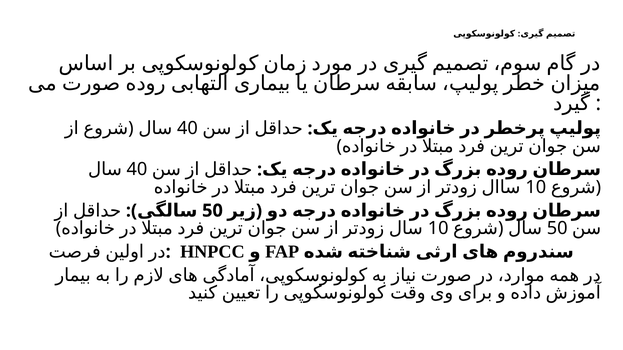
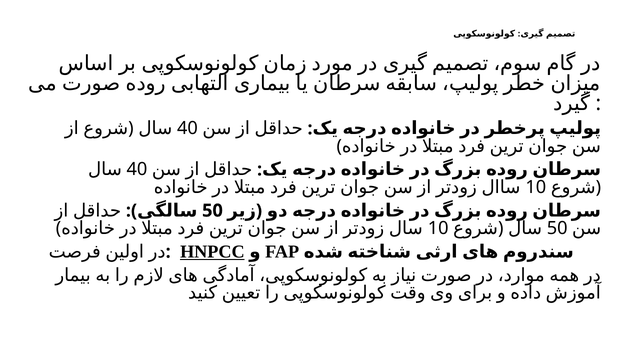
HNPCC underline: none -> present (212, 252)
